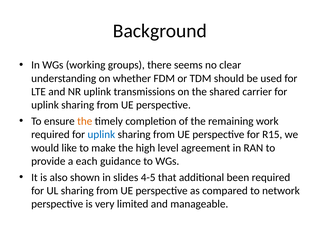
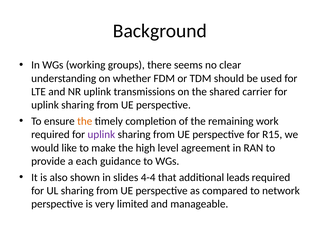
uplink colour: blue -> purple (101, 135)
4-5: 4-5 -> 4-4 (148, 177)
been: been -> leads (238, 177)
